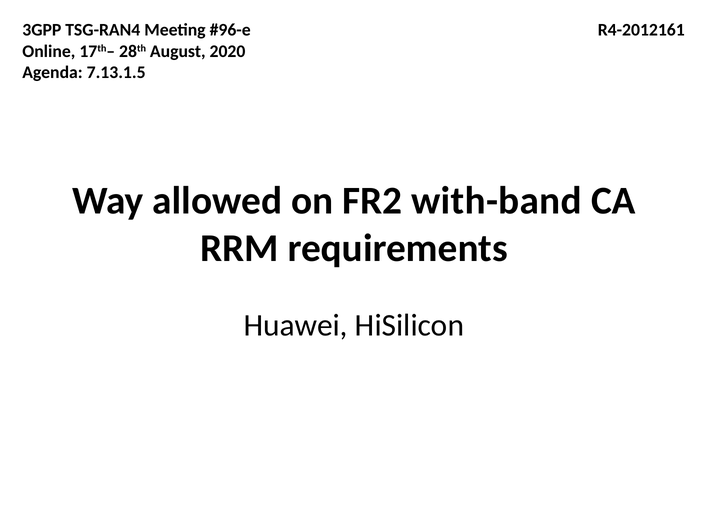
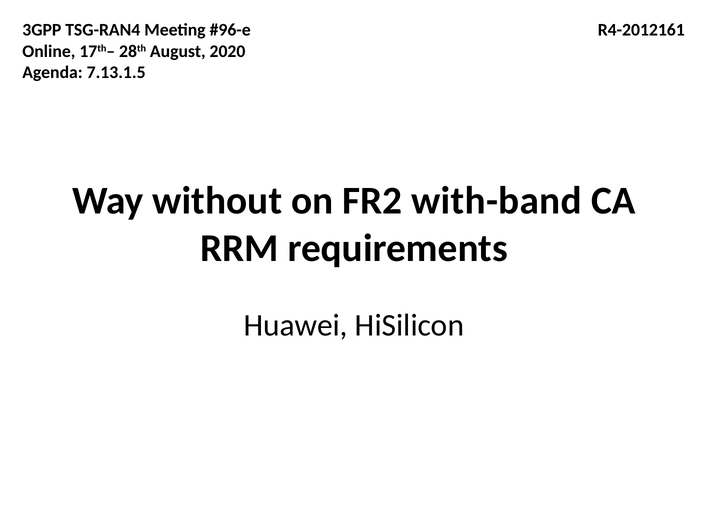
allowed: allowed -> without (217, 201)
